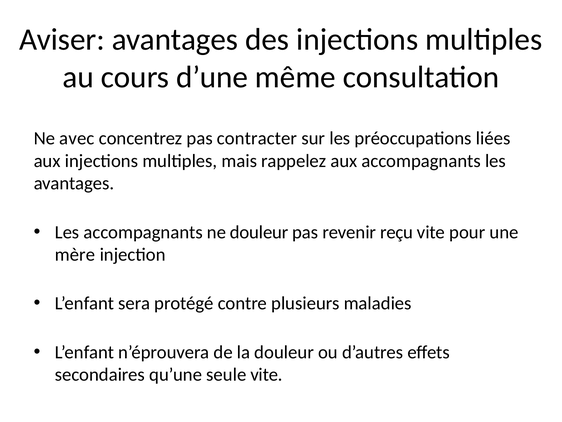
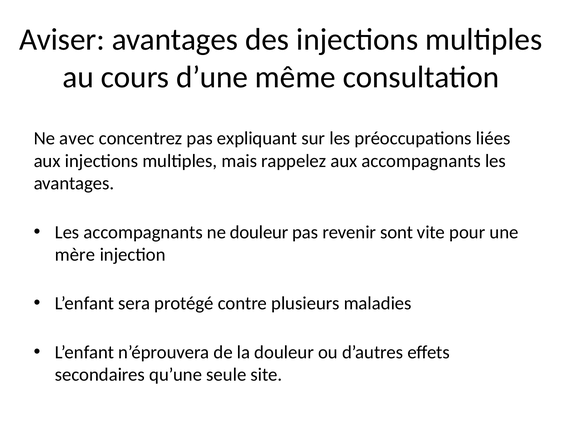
contracter: contracter -> expliquant (257, 138)
reçu: reçu -> sont (397, 232)
seule vite: vite -> site (266, 374)
